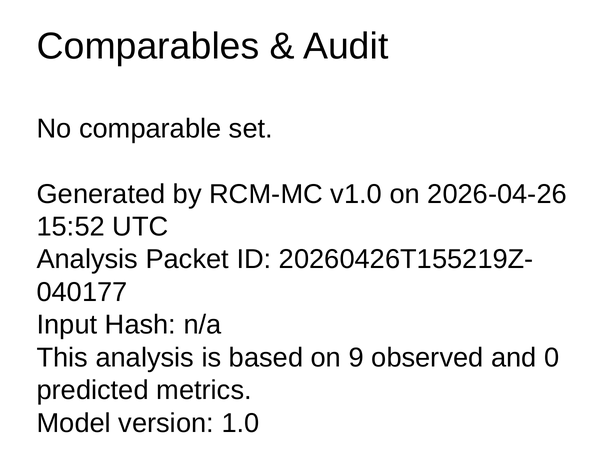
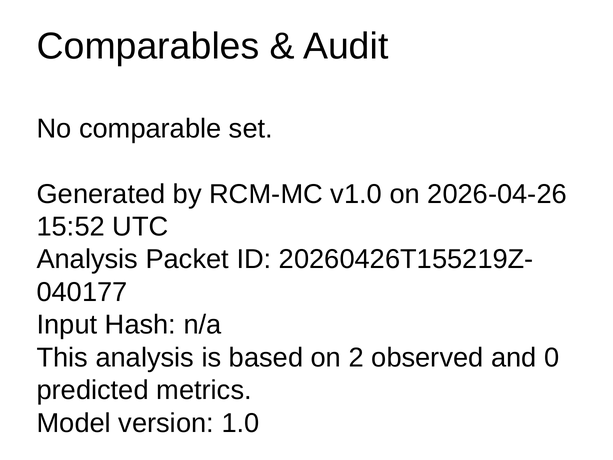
9: 9 -> 2 (356, 357)
